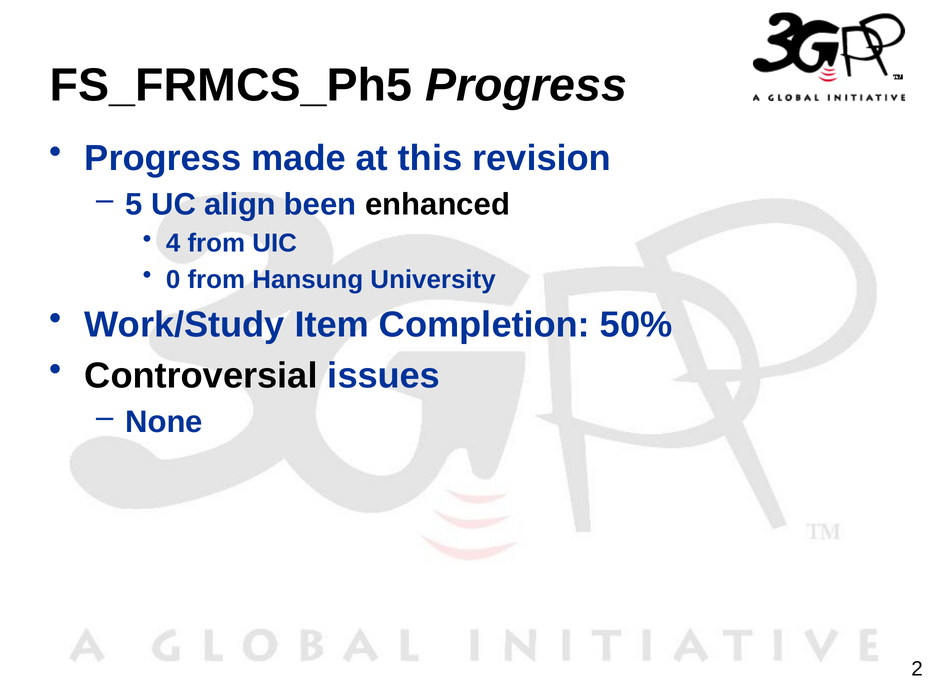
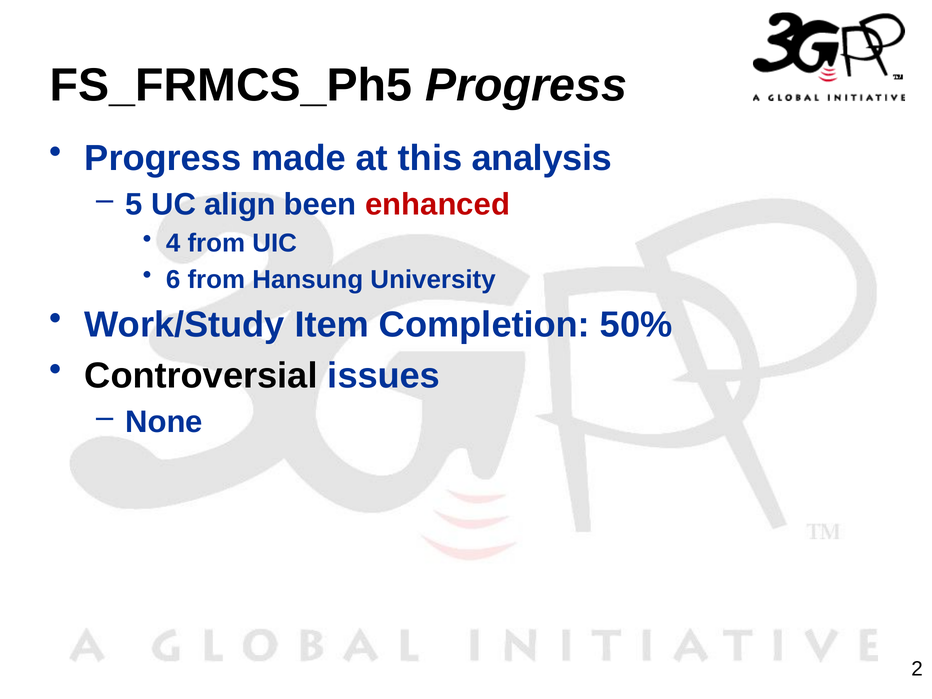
revision: revision -> analysis (542, 158)
enhanced colour: black -> red (438, 204)
0: 0 -> 6 (173, 280)
